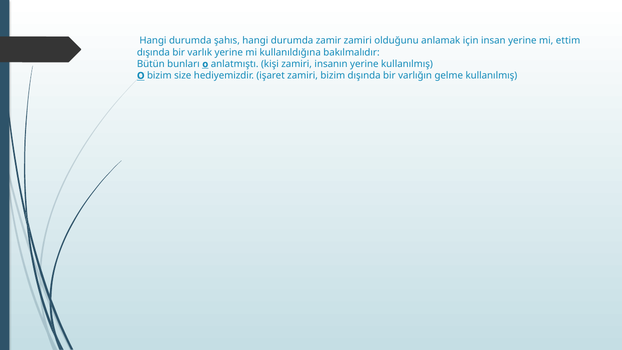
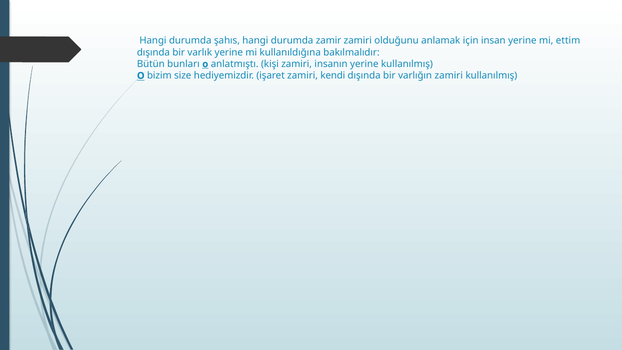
zamiri bizim: bizim -> kendi (333, 76)
varlığın gelme: gelme -> zamiri (449, 76)
